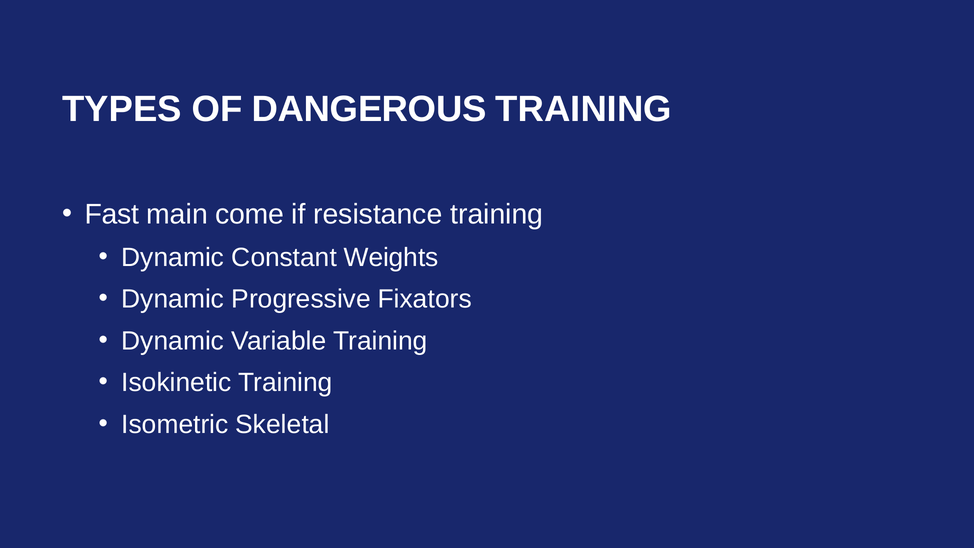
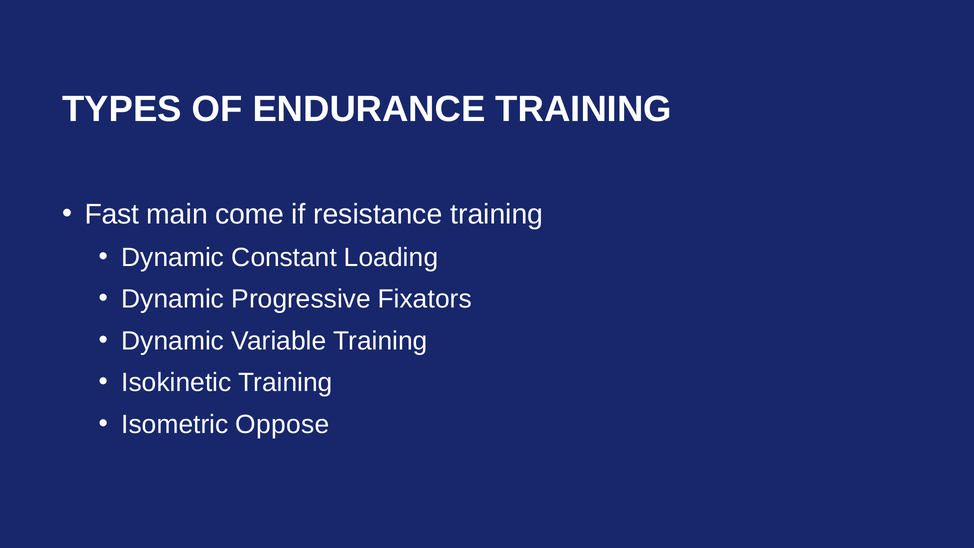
DANGEROUS: DANGEROUS -> ENDURANCE (369, 109)
Weights: Weights -> Loading (391, 257)
Skeletal: Skeletal -> Oppose (282, 425)
